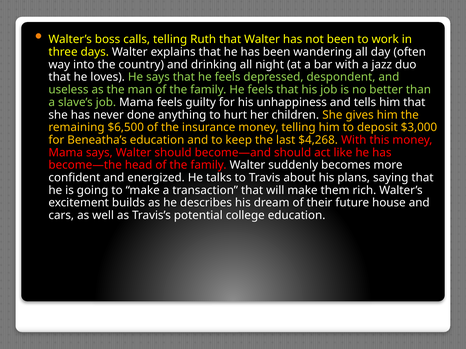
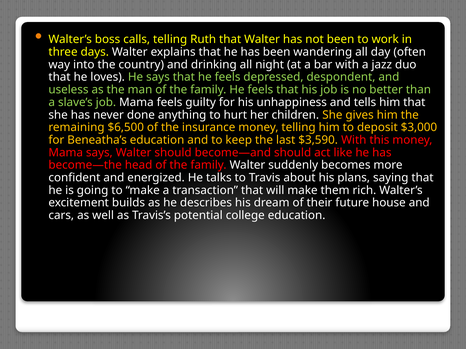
$4,268: $4,268 -> $3,590 (318, 140)
